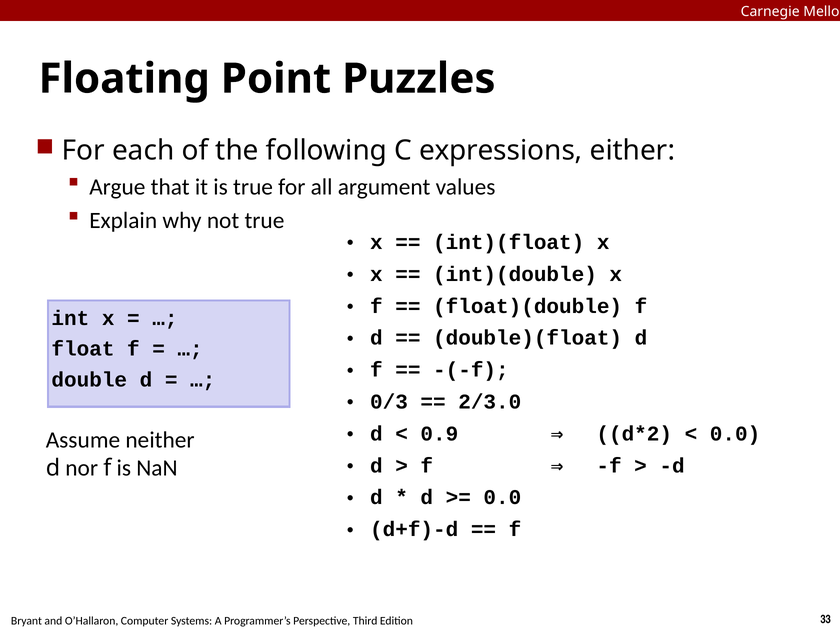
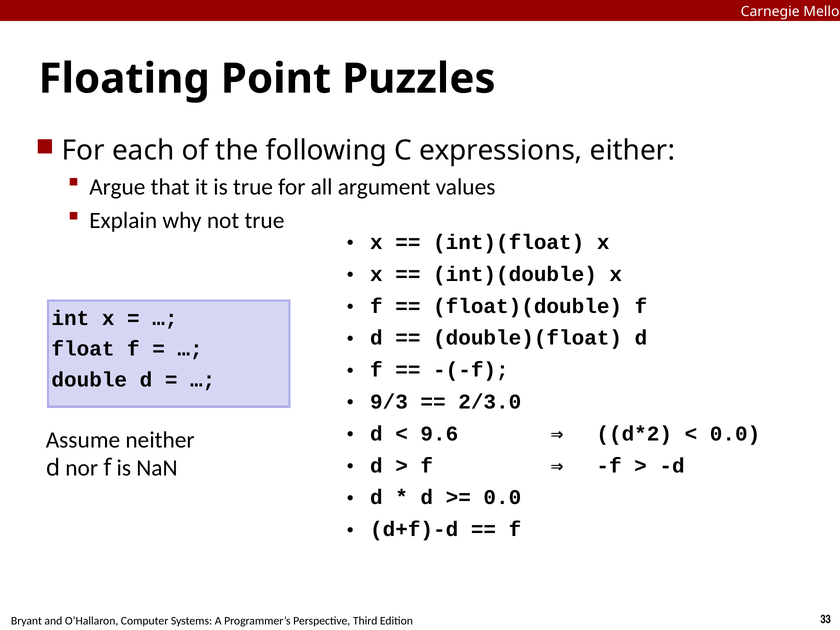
0/3: 0/3 -> 9/3 (389, 402)
0.9: 0.9 -> 9.6 (439, 434)
